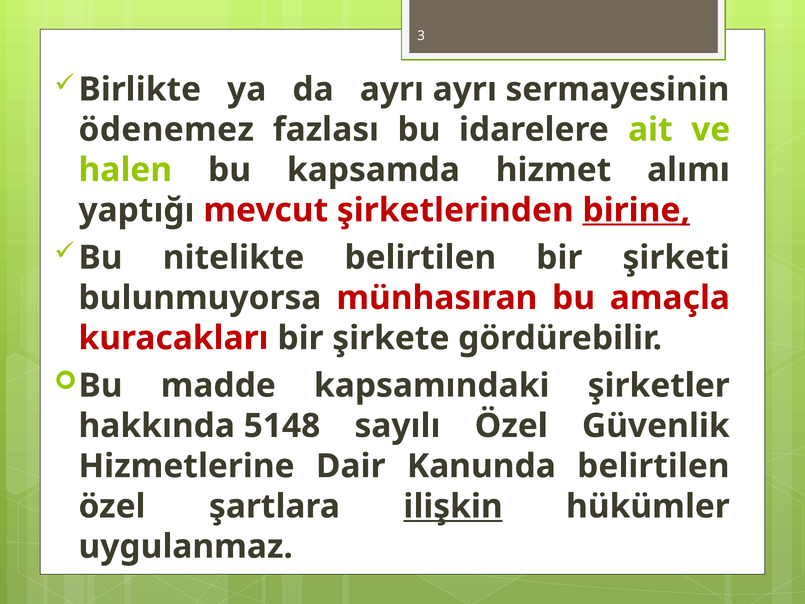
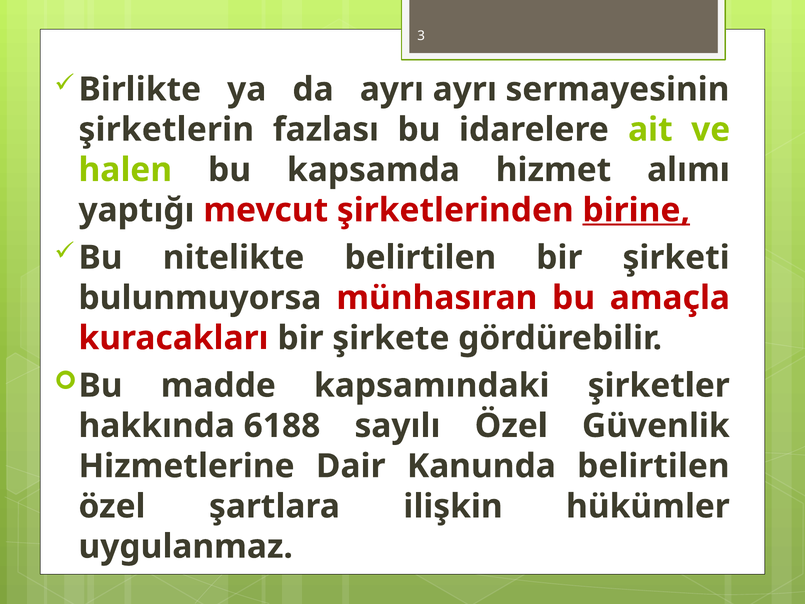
ödenemez: ödenemez -> şirketlerin (166, 130)
5148: 5148 -> 6188 (282, 426)
ilişkin underline: present -> none (453, 506)
